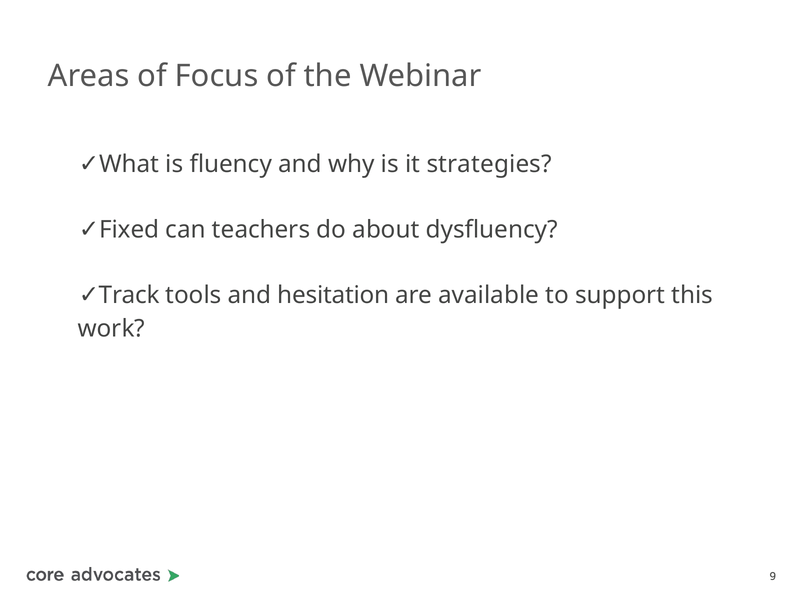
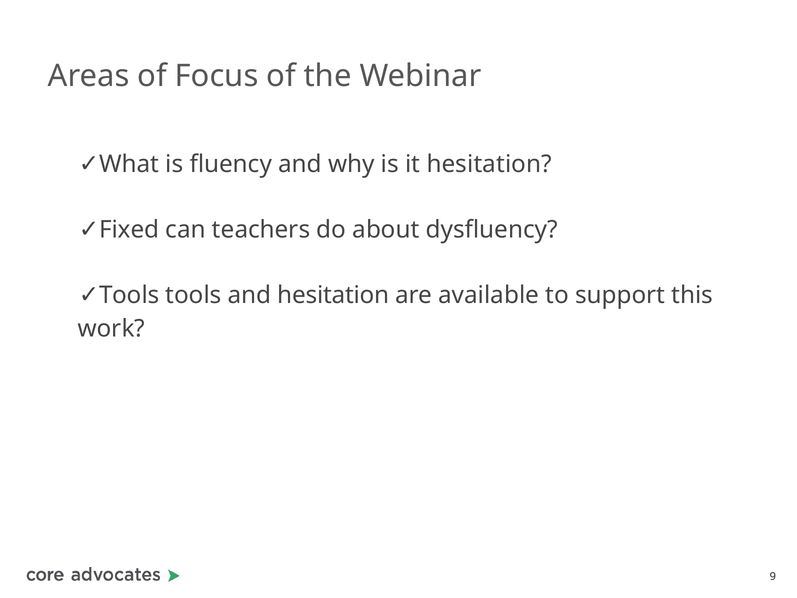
it strategies: strategies -> hesitation (489, 164)
Track: Track -> Tools (129, 295)
